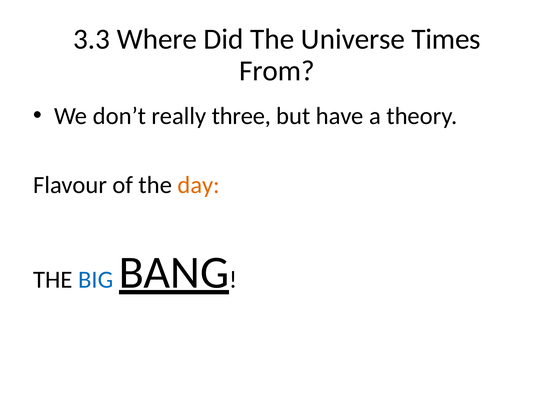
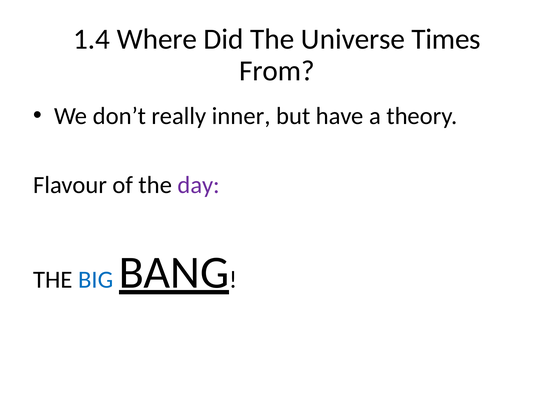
3.3: 3.3 -> 1.4 (92, 39)
three: three -> inner (241, 116)
day colour: orange -> purple (199, 185)
